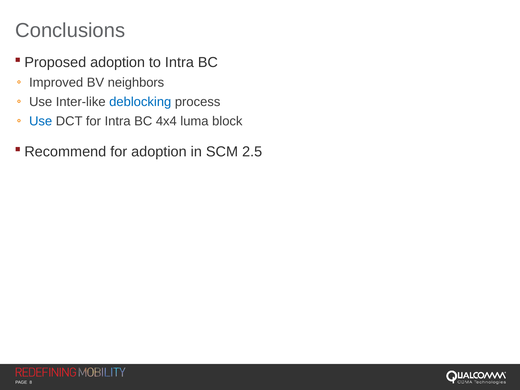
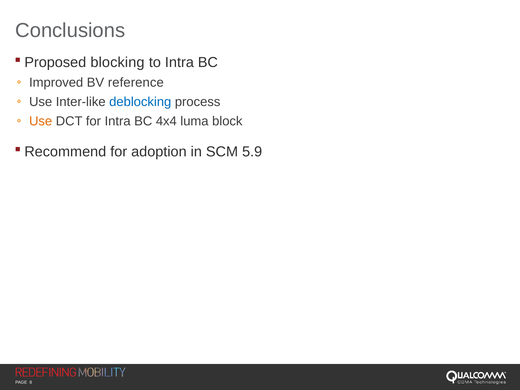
adoption: adoption -> blocking (117, 62)
neighbors: neighbors -> reference (136, 83)
Use colour: blue -> orange (41, 121)
2.5: 2.5 -> 5.9 (252, 152)
